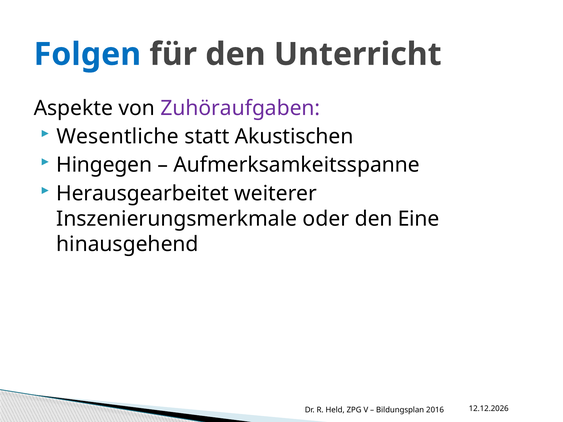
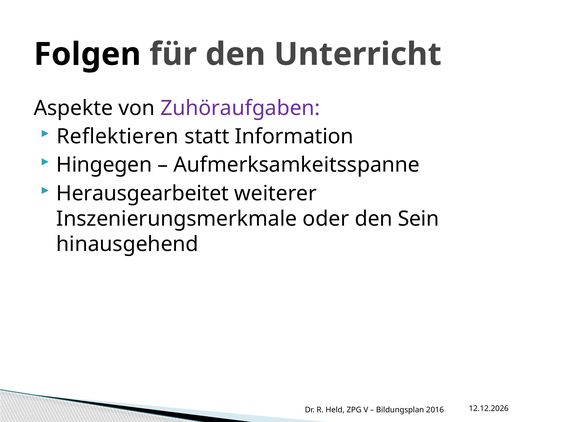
Folgen colour: blue -> black (87, 54)
Wesentliche: Wesentliche -> Reflektieren (118, 137)
Akustischen: Akustischen -> Information (294, 137)
Eine: Eine -> Sein (419, 219)
